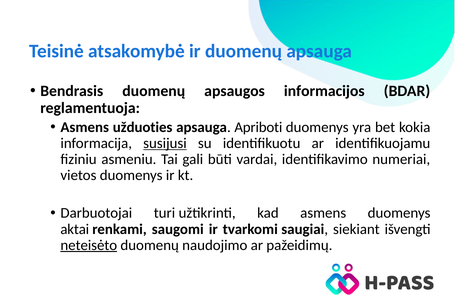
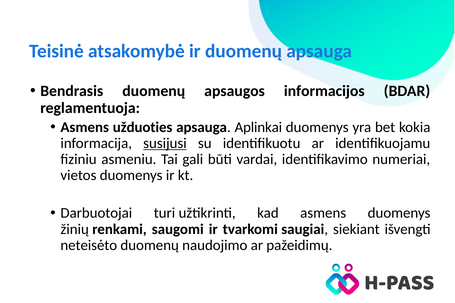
Apriboti: Apriboti -> Aplinkai (258, 127)
aktai: aktai -> žinių (75, 229)
neteisėto underline: present -> none (89, 245)
